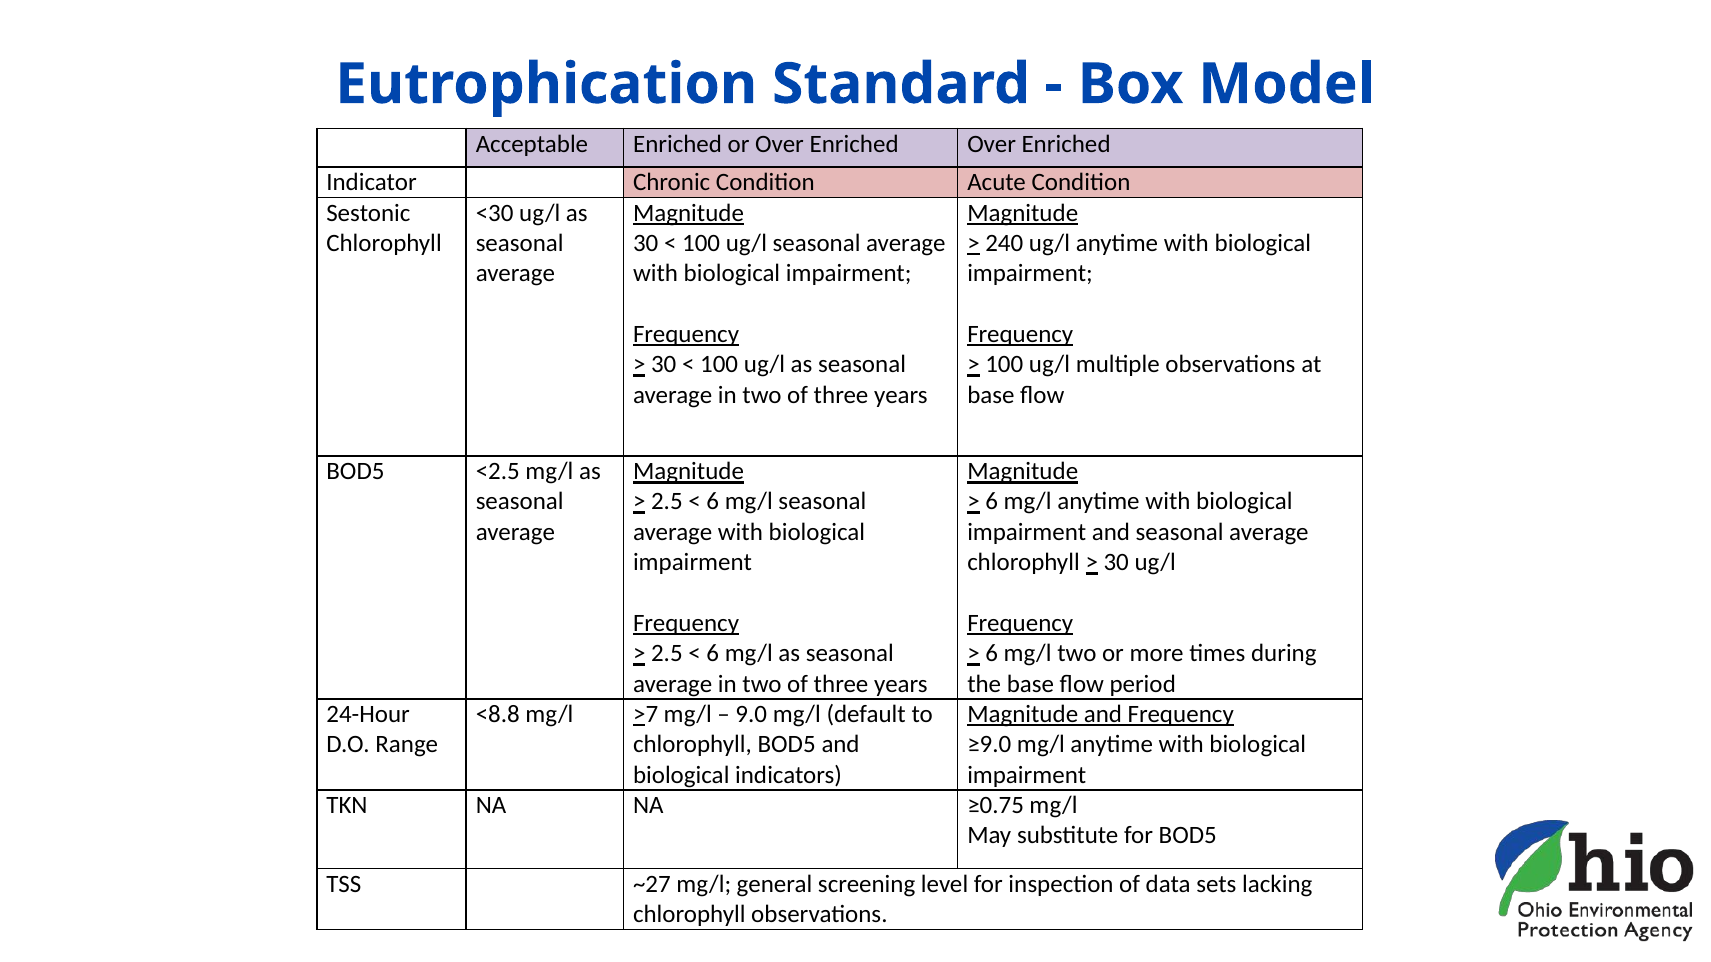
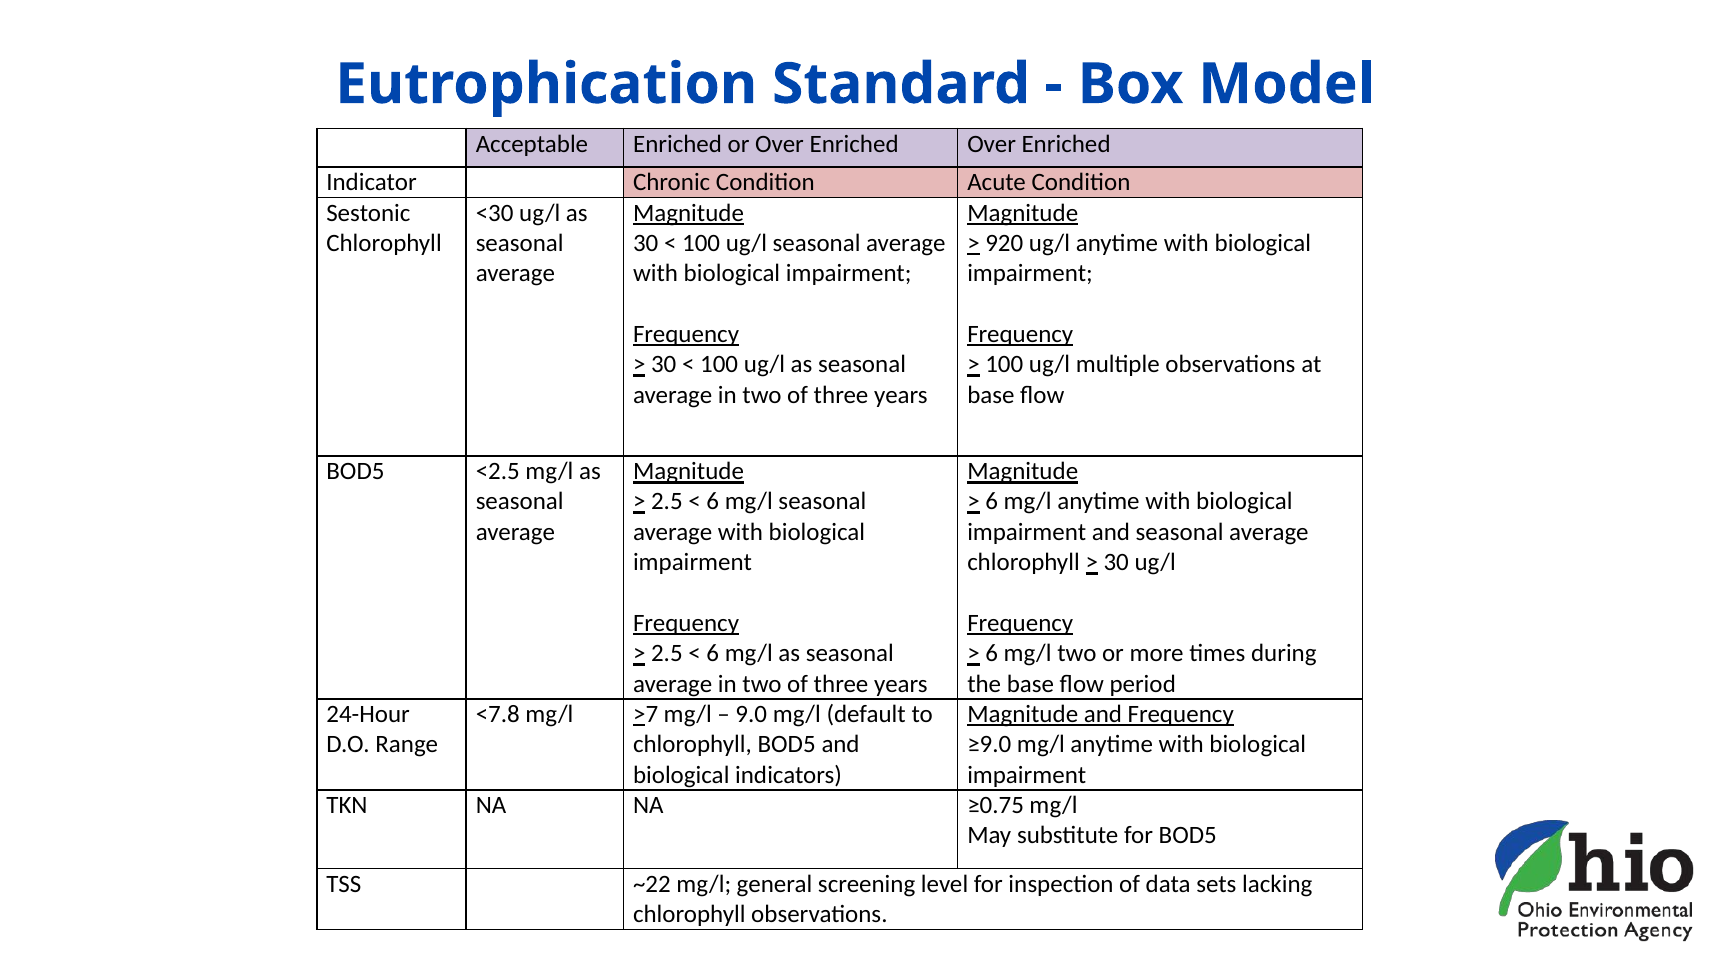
240: 240 -> 920 (1004, 243)
<8.8: <8.8 -> <7.8 (498, 715)
~27: ~27 -> ~22 (652, 885)
